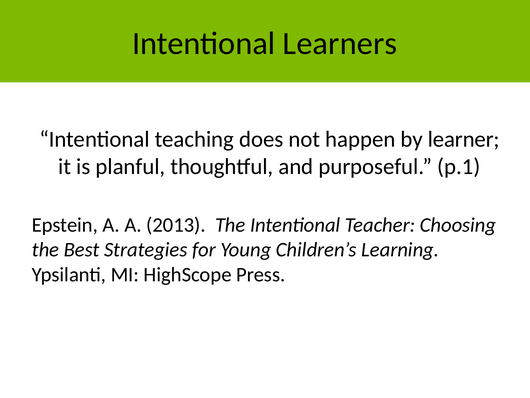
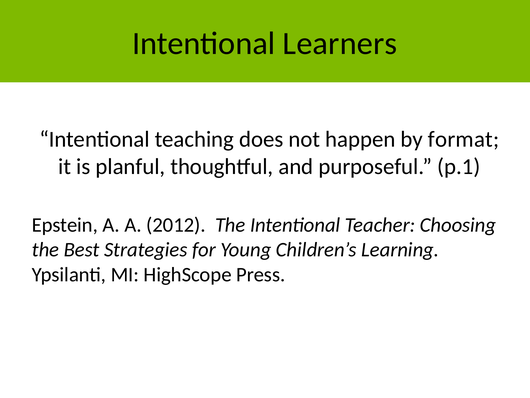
learner: learner -> format (464, 139)
2013: 2013 -> 2012 (176, 225)
